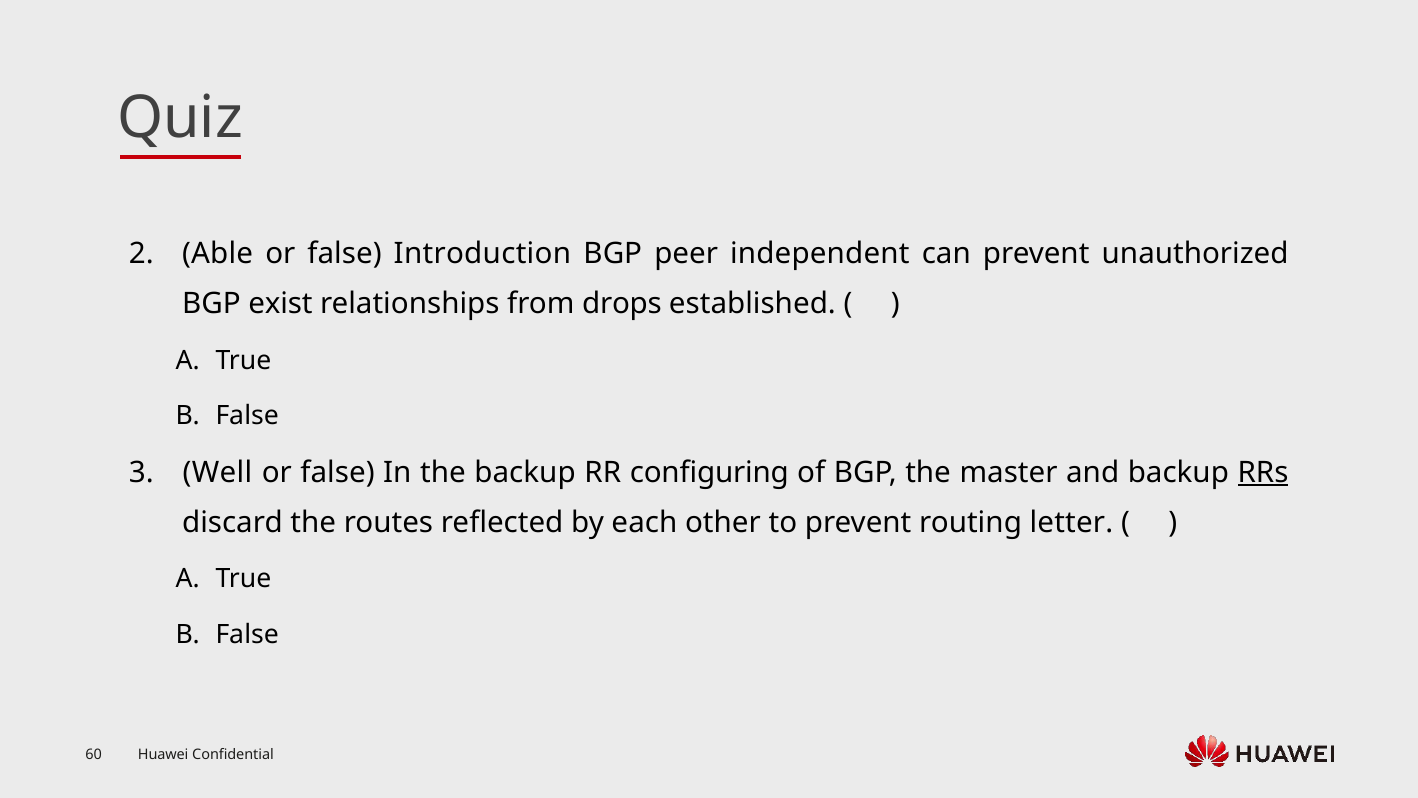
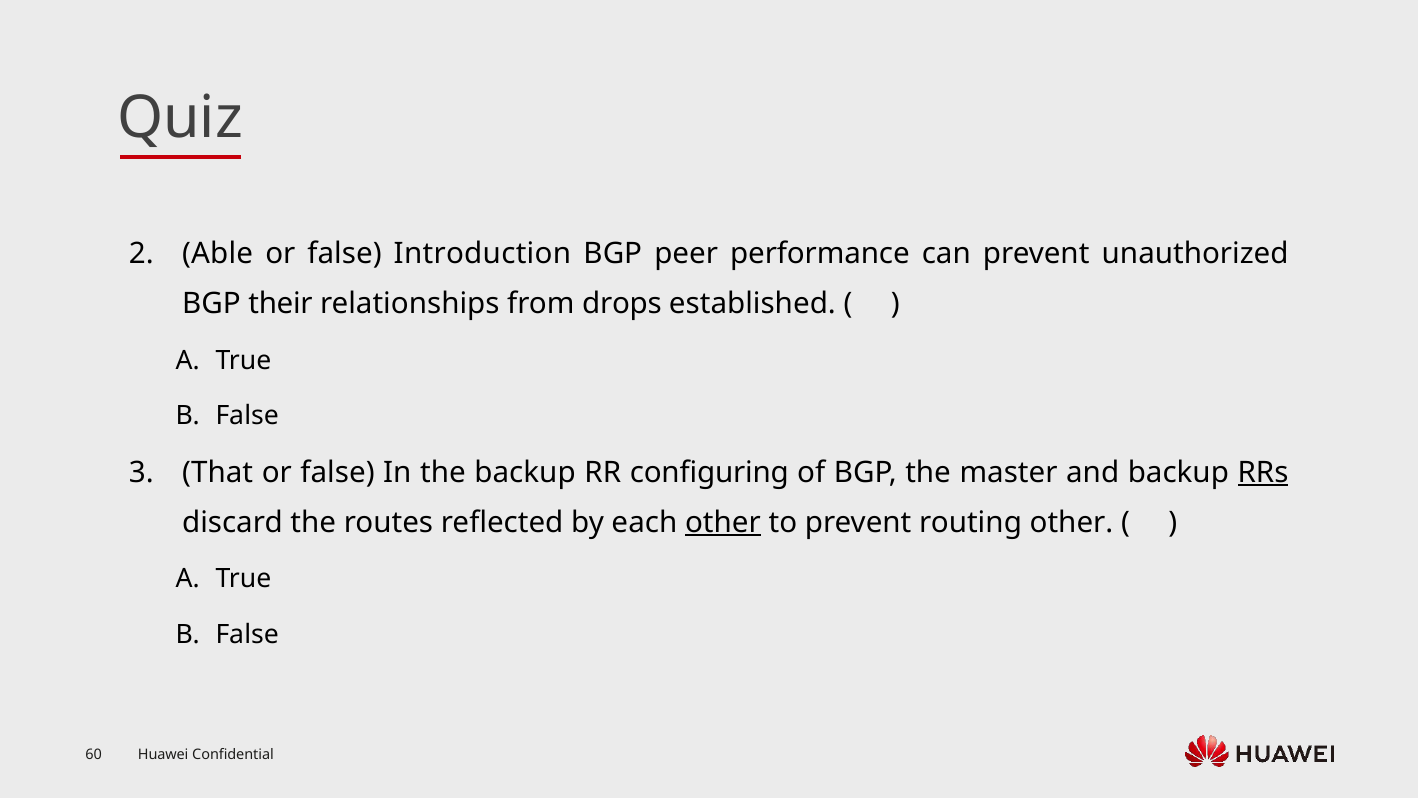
independent: independent -> performance (820, 254)
exist: exist -> their (281, 303)
Well: Well -> That (218, 472)
other underline: none -> present (723, 522)
routing letter: letter -> other (1071, 522)
